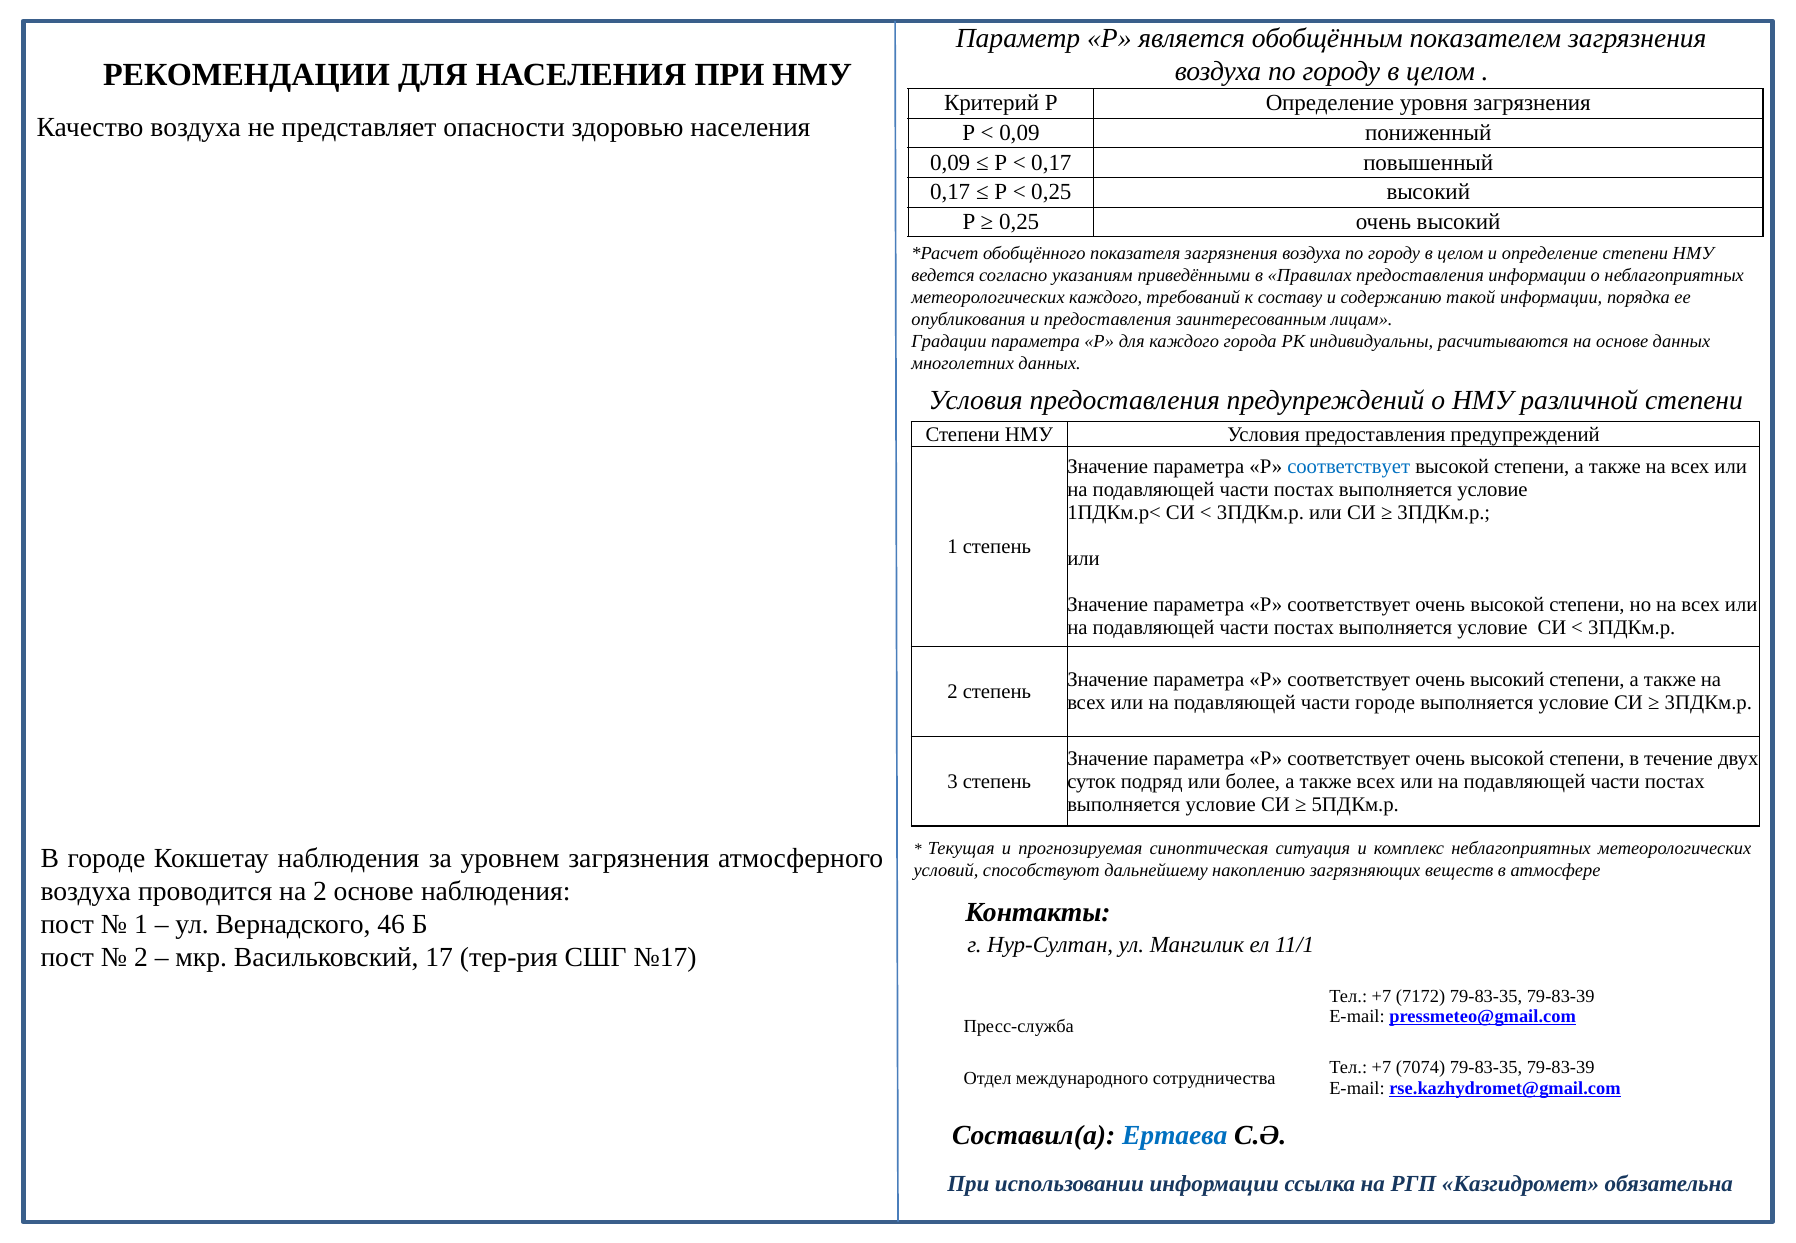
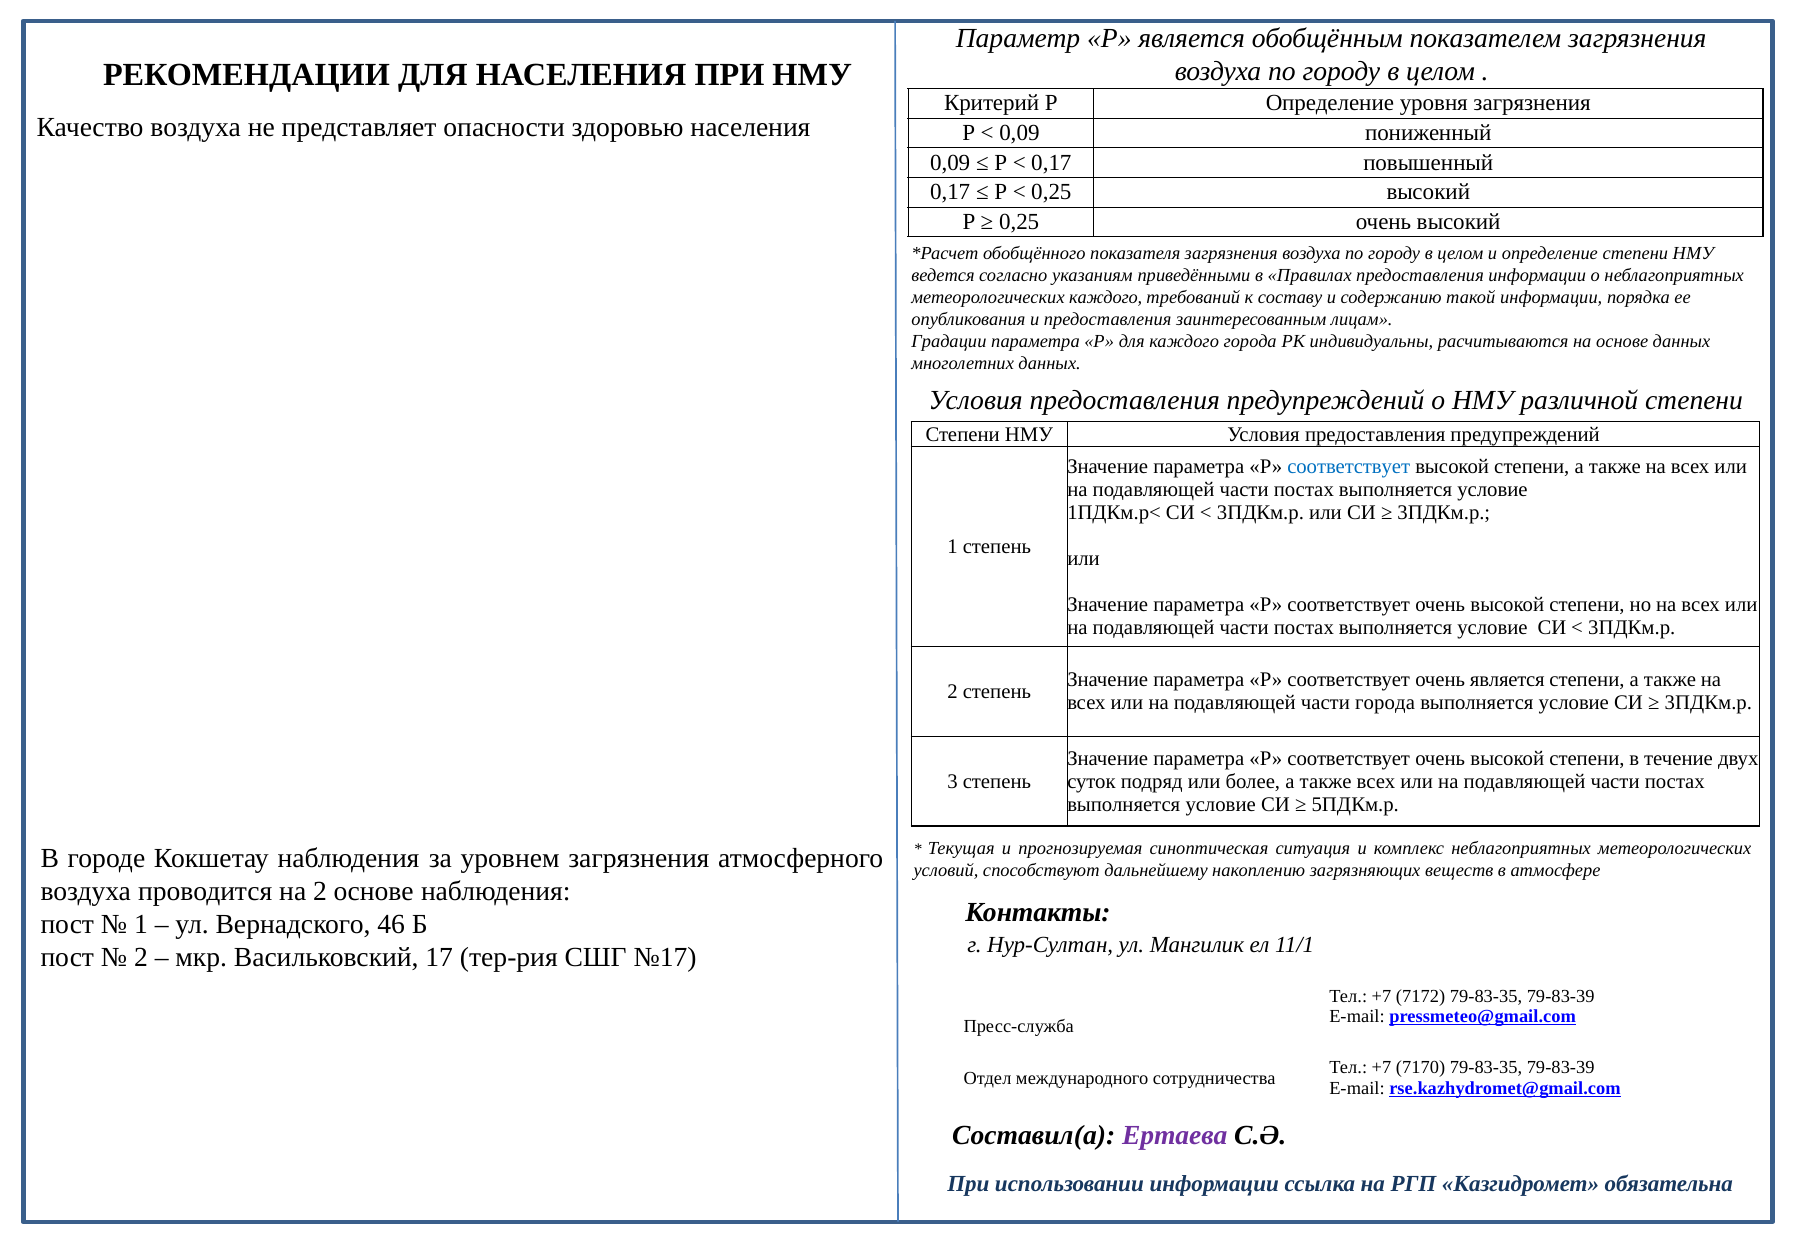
соответствует очень высокий: высокий -> является (1507, 680)
части городе: городе -> города (1385, 703)
7074: 7074 -> 7170 (1421, 1068)
Ертаева colour: blue -> purple (1175, 1136)
